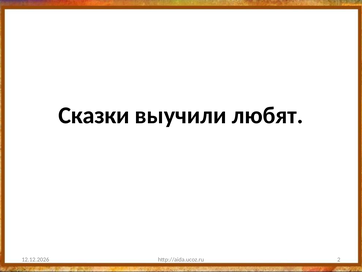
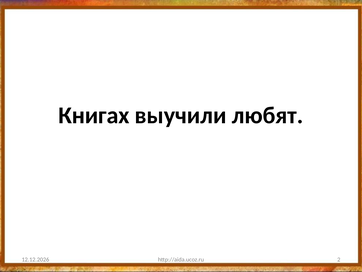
Сказки: Сказки -> Книгах (94, 115)
